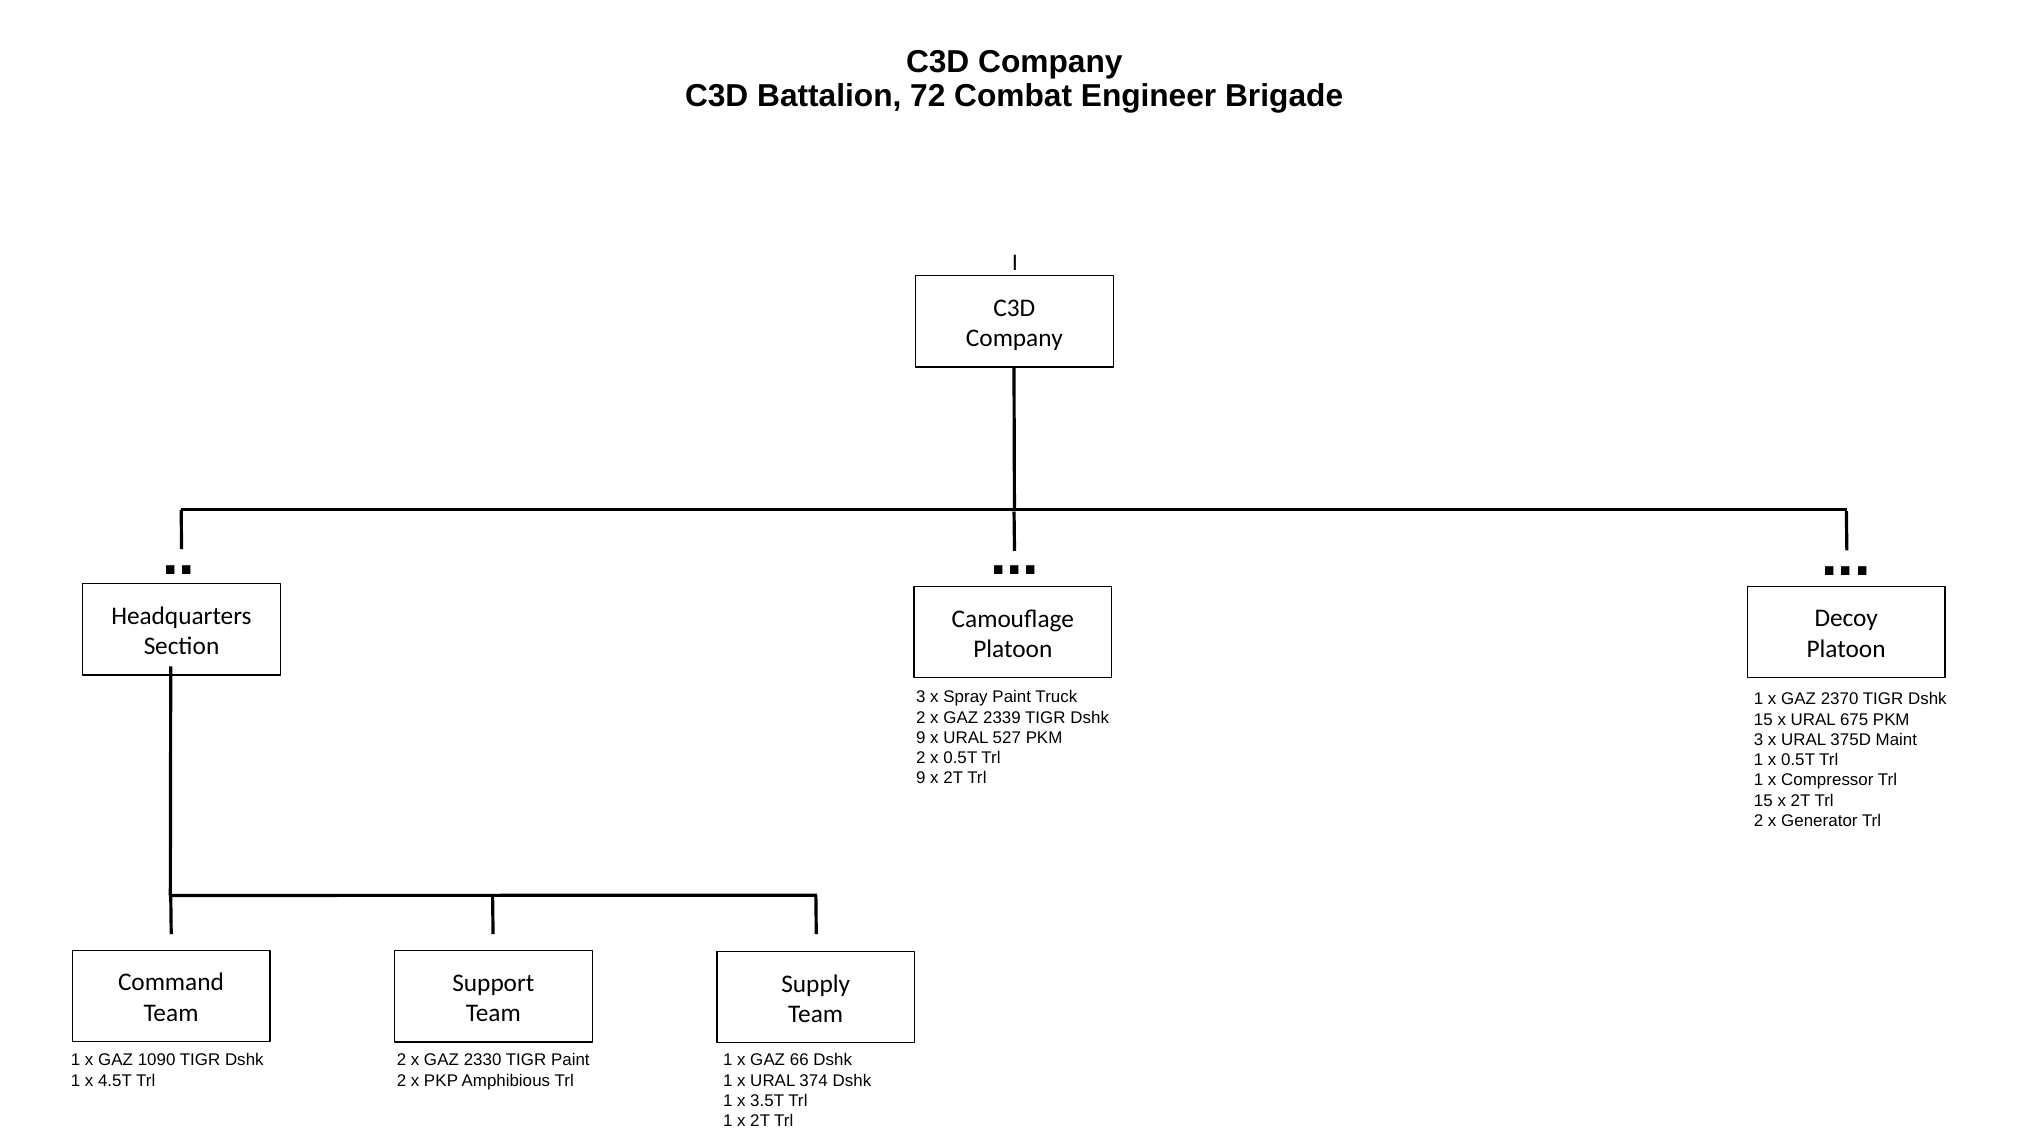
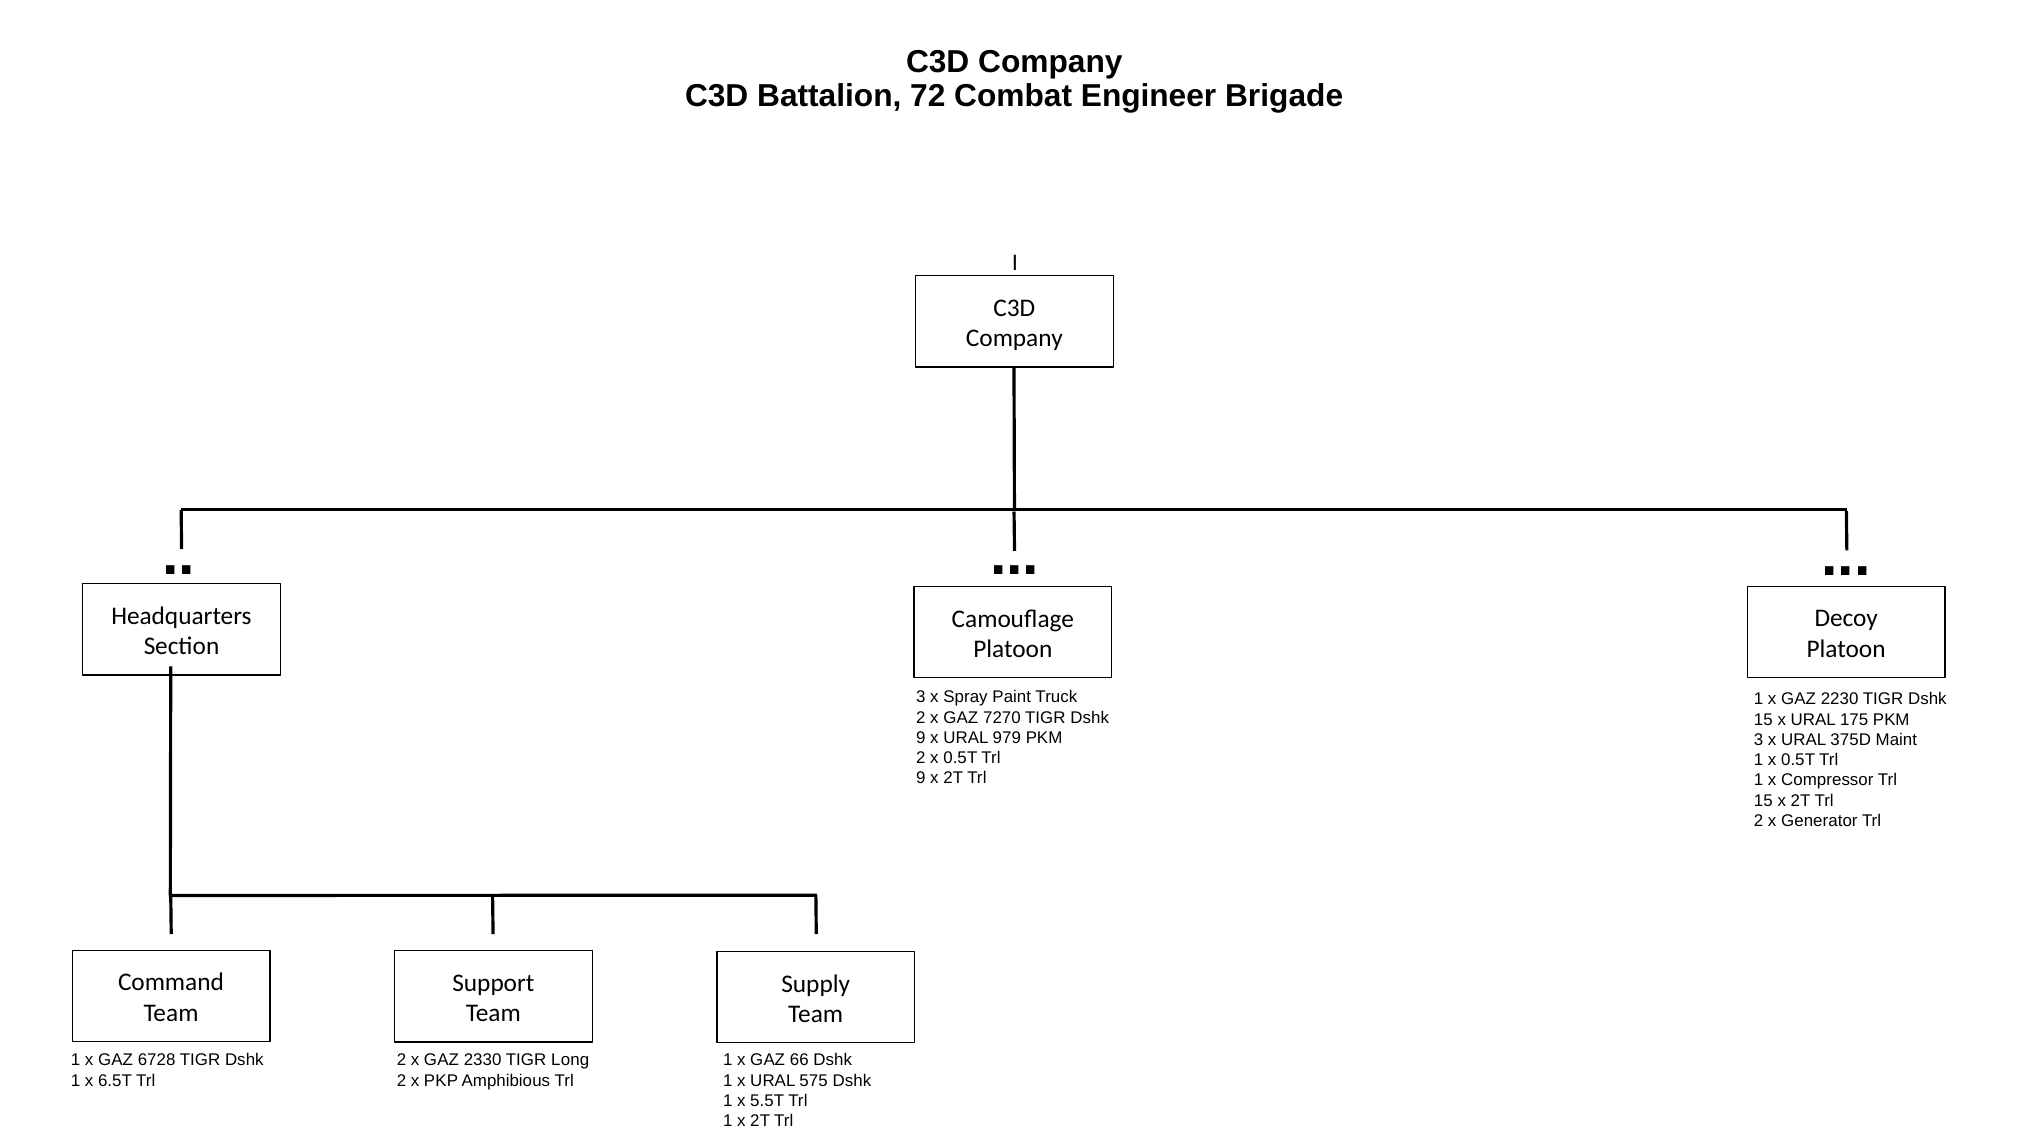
2370: 2370 -> 2230 (1840, 700)
2339: 2339 -> 7270 (1002, 718)
675: 675 -> 175 (1854, 720)
527: 527 -> 979 (1007, 738)
1090: 1090 -> 6728 (157, 1061)
TIGR Paint: Paint -> Long (570, 1061)
4.5T: 4.5T -> 6.5T (115, 1081)
374: 374 -> 575 (814, 1081)
3.5T: 3.5T -> 5.5T (767, 1101)
